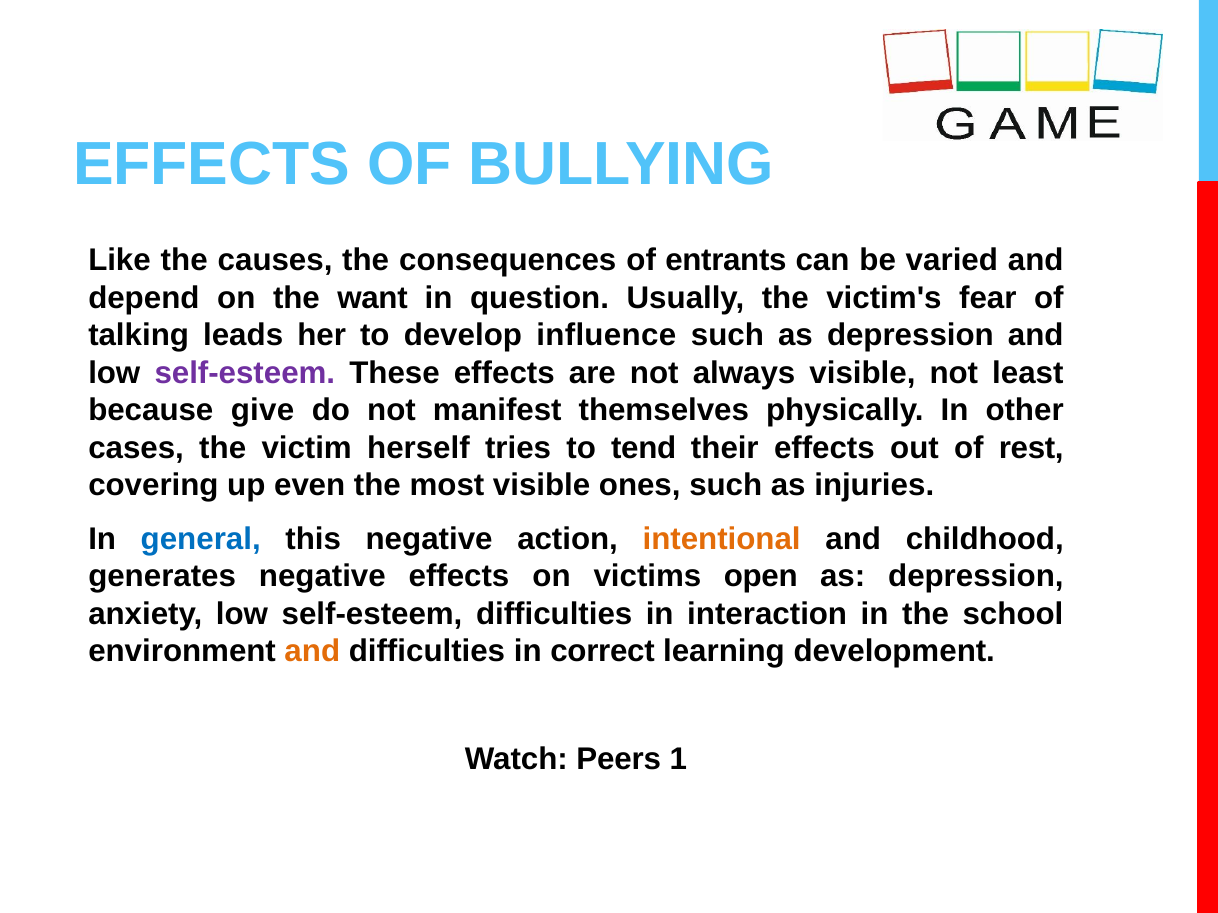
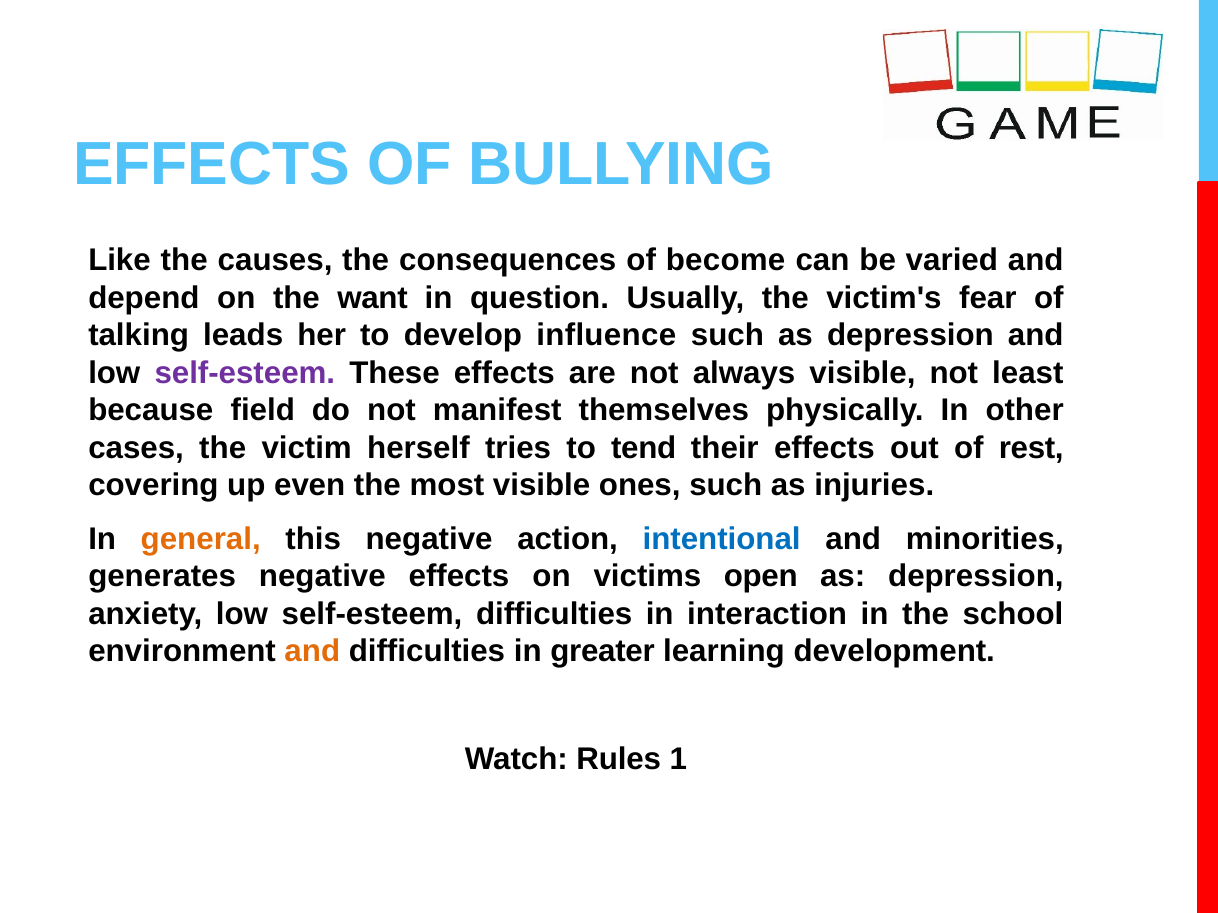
entrants: entrants -> become (726, 260)
give: give -> field (263, 410)
general colour: blue -> orange (201, 539)
intentional colour: orange -> blue (722, 539)
childhood: childhood -> minorities (985, 539)
correct: correct -> greater (603, 652)
Peers: Peers -> Rules (619, 760)
